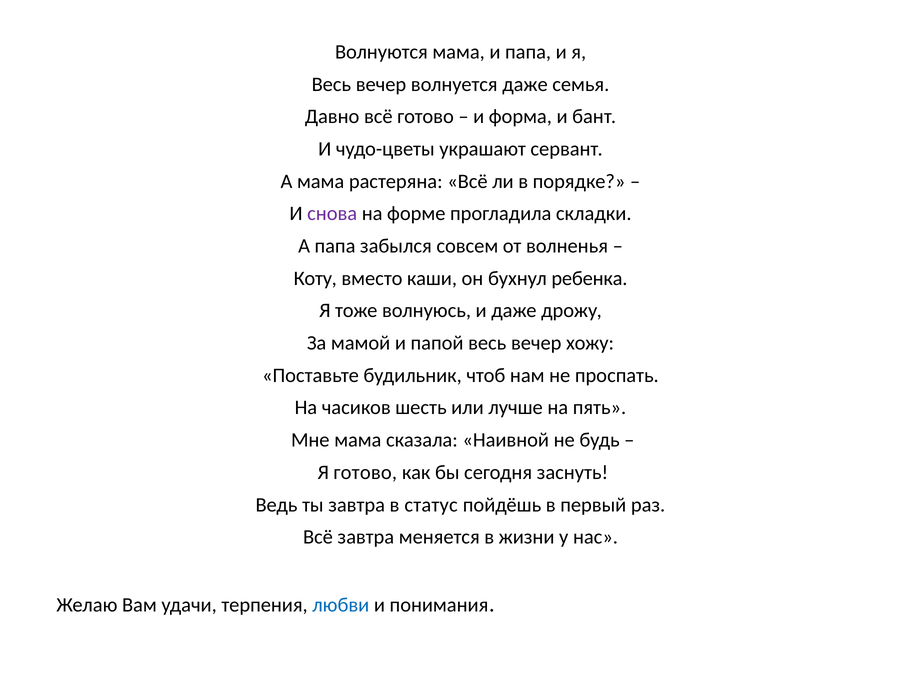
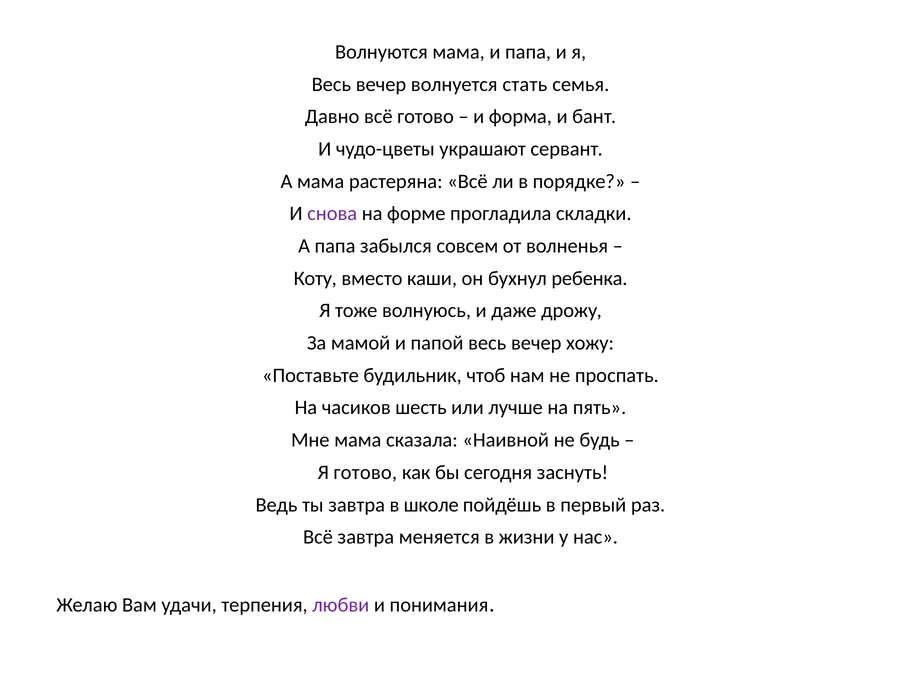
волнуется даже: даже -> стать (525, 84)
статус: статус -> школе (431, 505)
любви colour: blue -> purple (341, 605)
